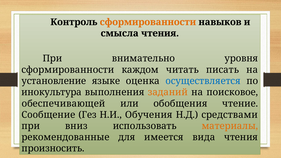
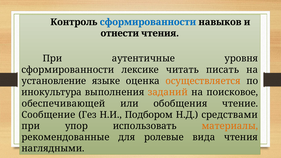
сформированности colour: orange -> blue (148, 22)
смысла: смысла -> отнести (120, 33)
внимательно: внимательно -> аутентичные (143, 58)
каждом: каждом -> лексике (140, 70)
oсуществляется colour: blue -> orange (203, 81)
Обучения: Обучения -> Подбором (149, 115)
вниз: вниз -> упор (76, 126)
имеется: имеется -> ролевые (164, 137)
произносить: произносить -> наглядными (53, 149)
